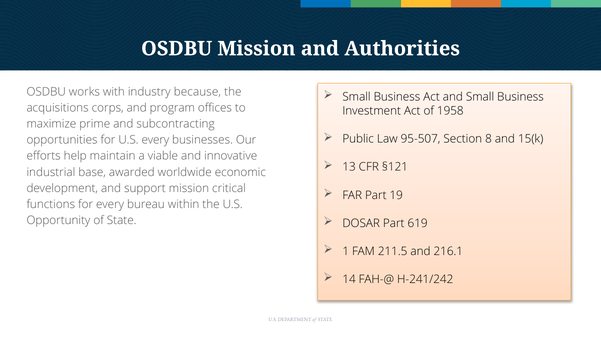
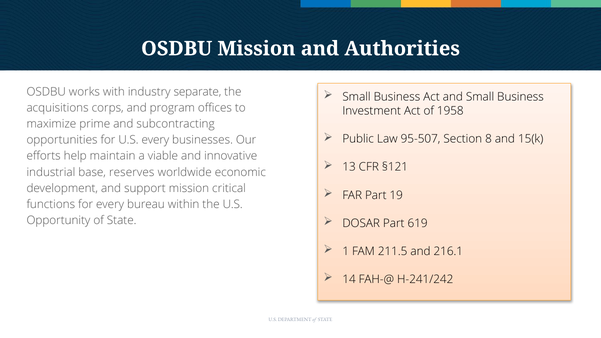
because: because -> separate (197, 92)
awarded: awarded -> reserves (132, 172)
